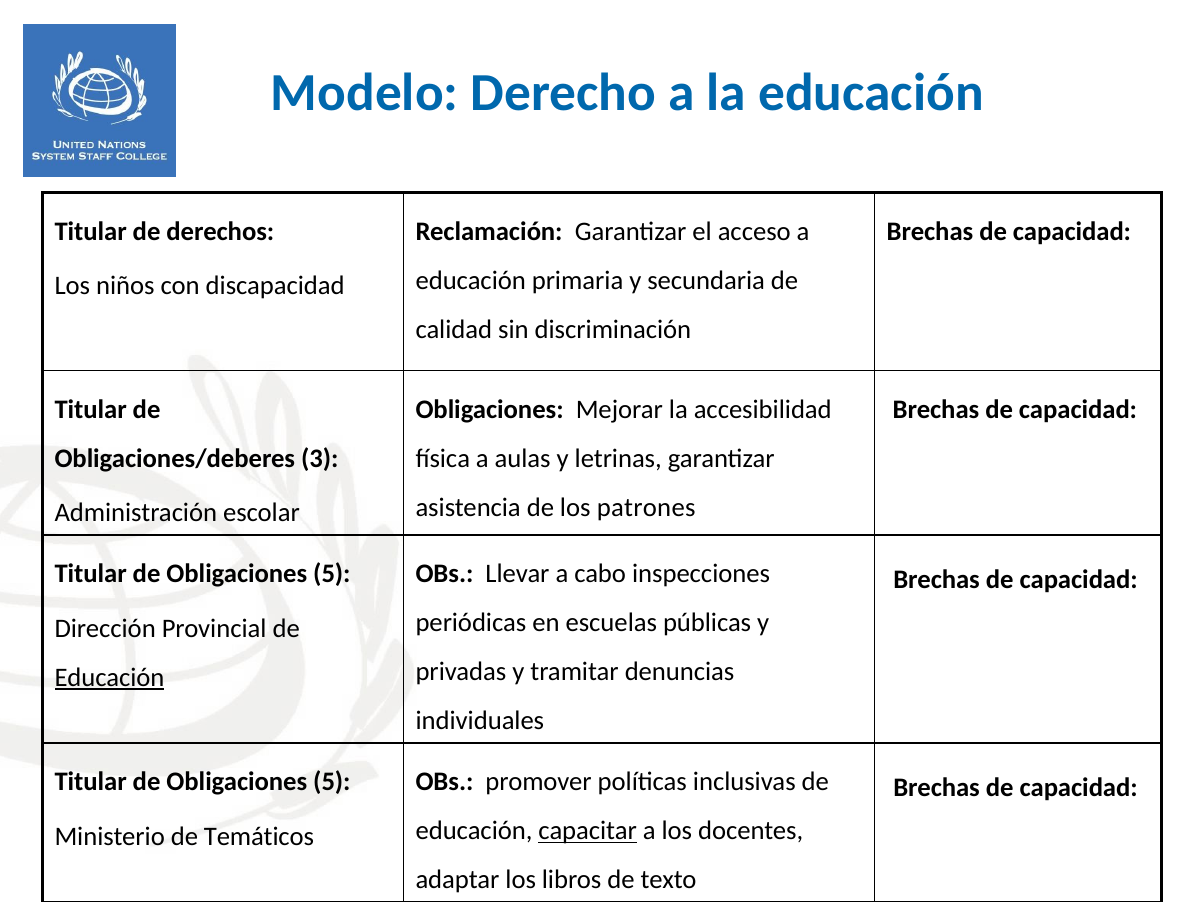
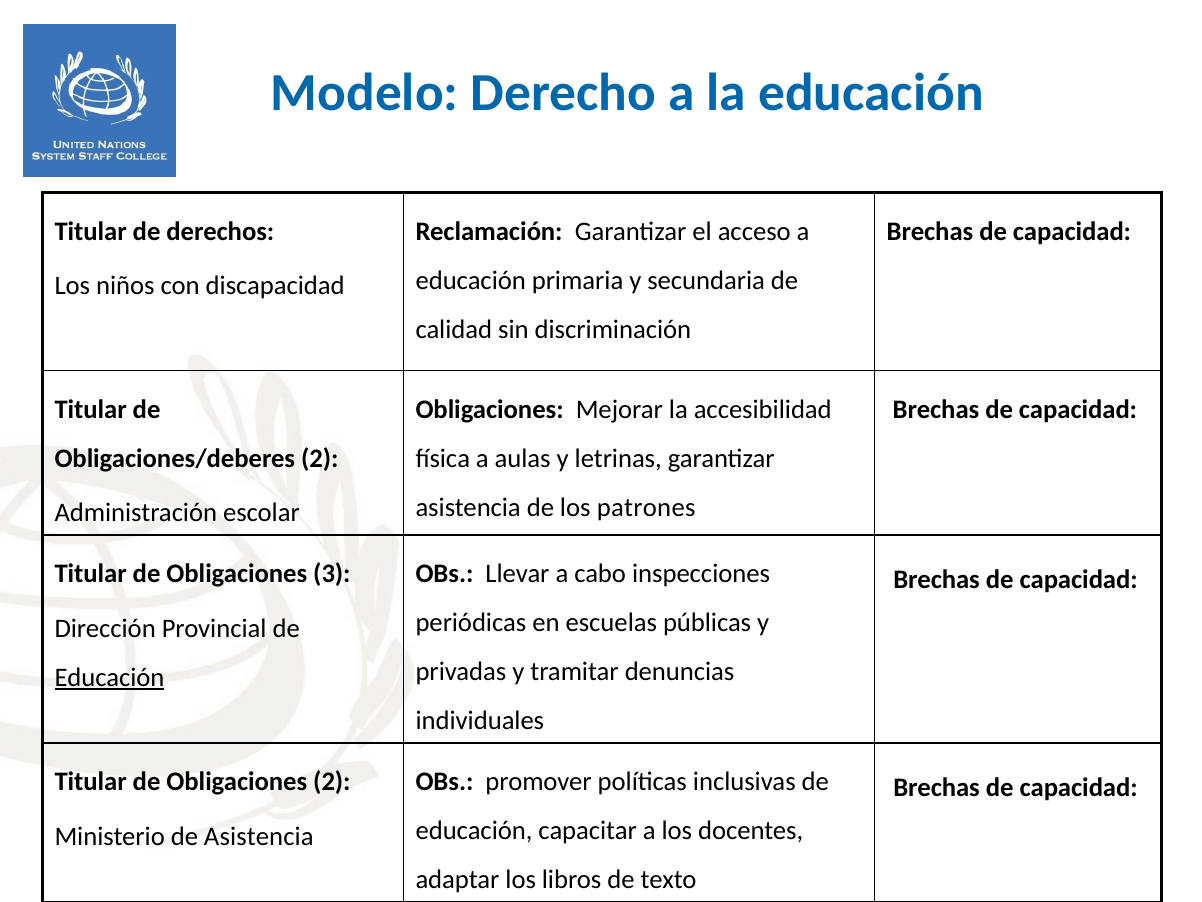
Obligaciones/deberes 3: 3 -> 2 (320, 458)
5: 5 -> 3 (332, 574)
5: 5 -> 2 (332, 782)
capacitar underline: present -> none (588, 831)
de Temáticos: Temáticos -> Asistencia (259, 836)
